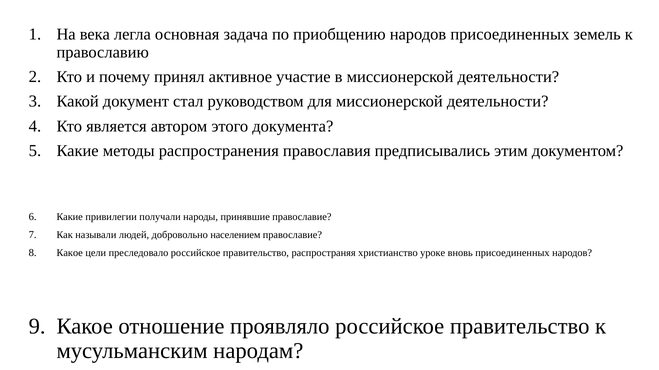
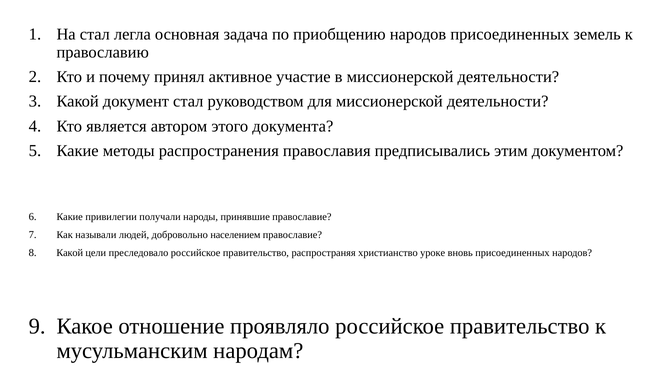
На века: века -> стал (95, 35)
Какое: Какое -> Какой (70, 253)
